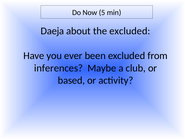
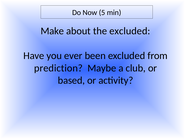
Daeja: Daeja -> Make (52, 31)
inferences: inferences -> prediction (58, 68)
